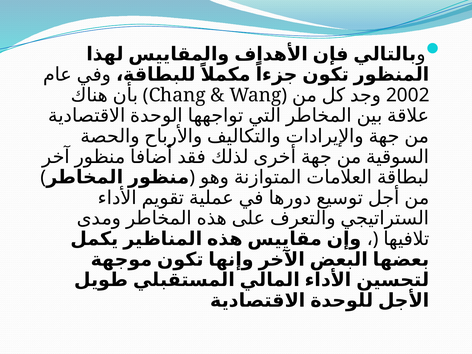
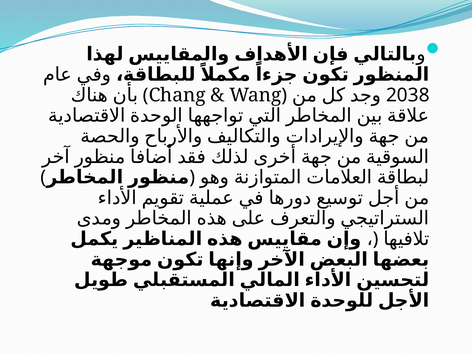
2002: 2002 -> 2038 (408, 95)
